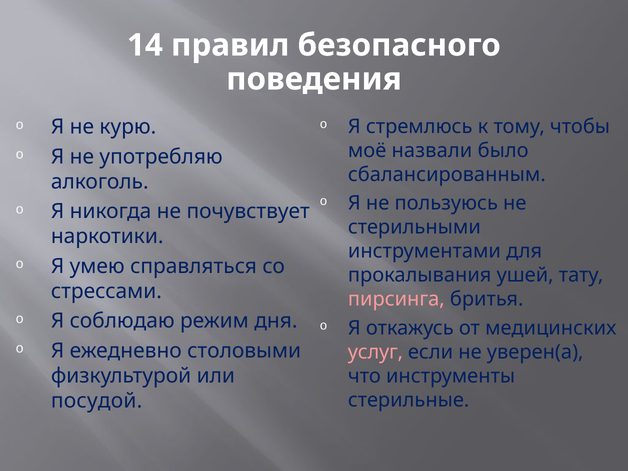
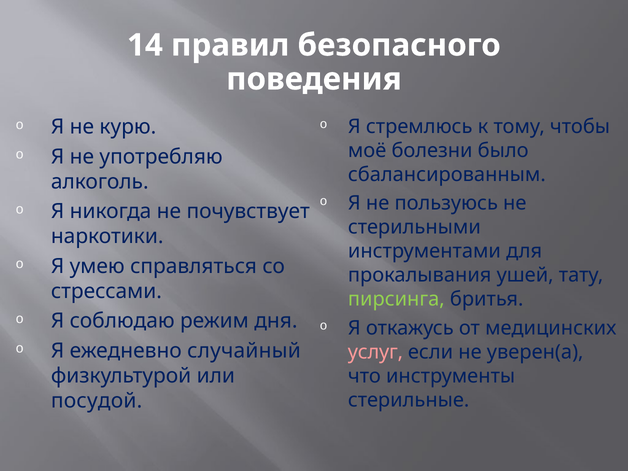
назвали: назвали -> болезни (432, 150)
пирсинга colour: pink -> light green (396, 299)
столовыми: столовыми -> случайный (244, 351)
